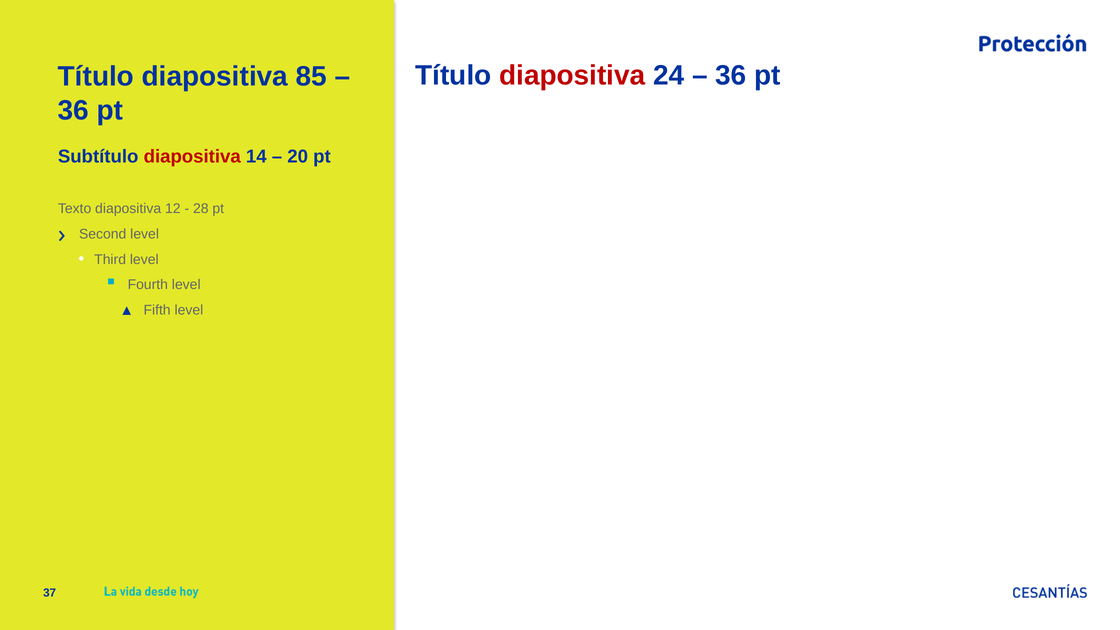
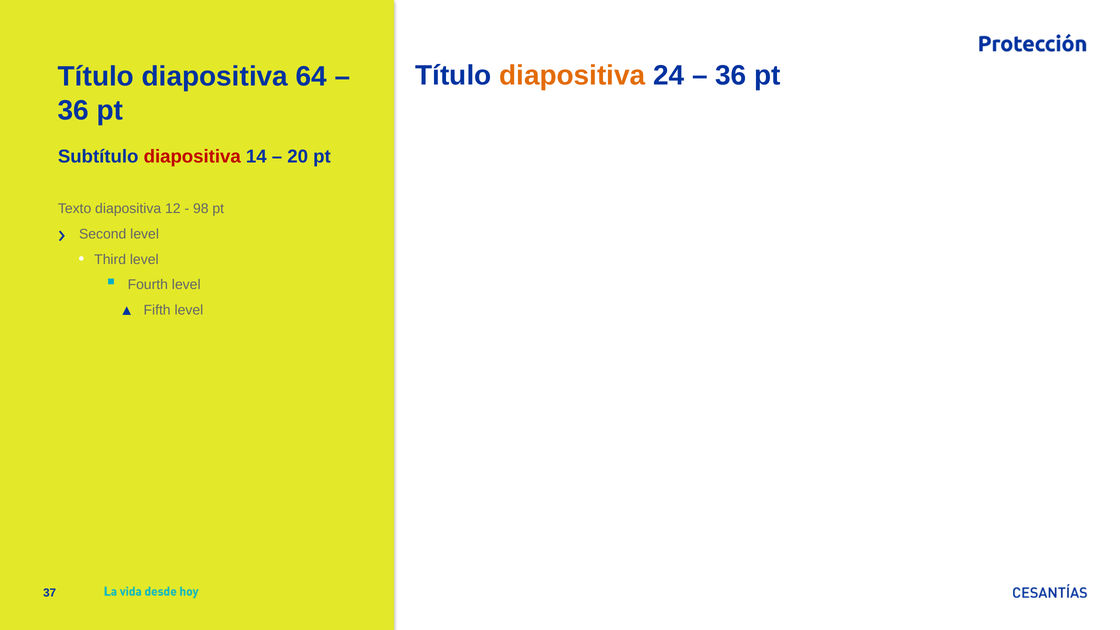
diapositiva colour: red -> orange (572, 75)
85: 85 -> 64 (311, 77)
28: 28 -> 98 (201, 209)
